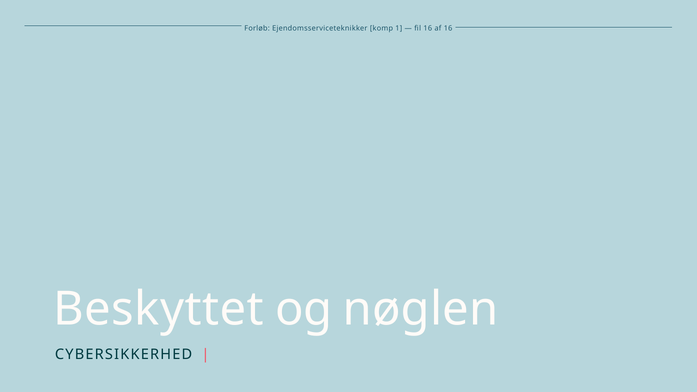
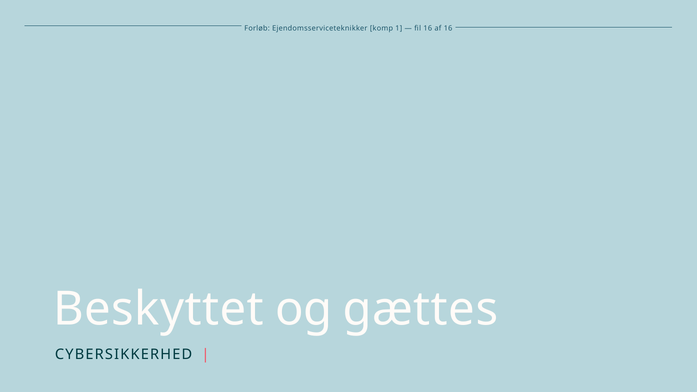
nøglen: nøglen -> gættes (420, 309)
